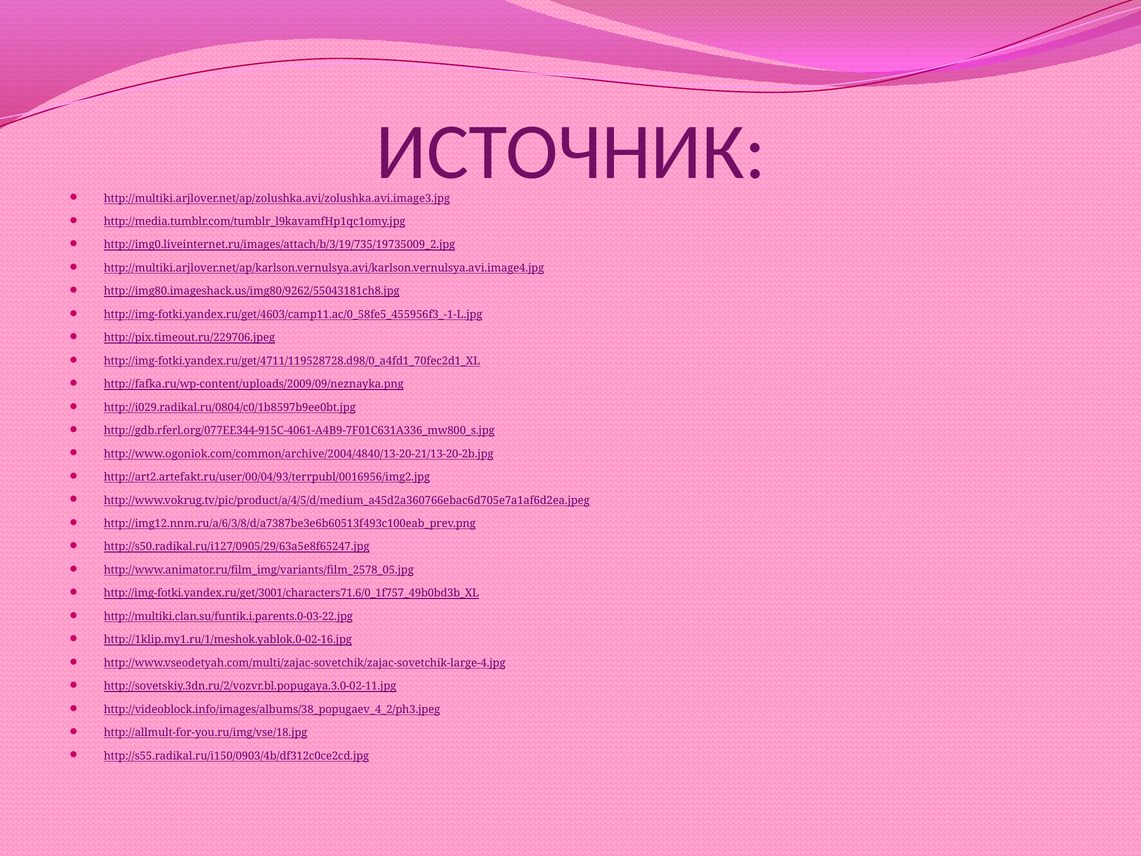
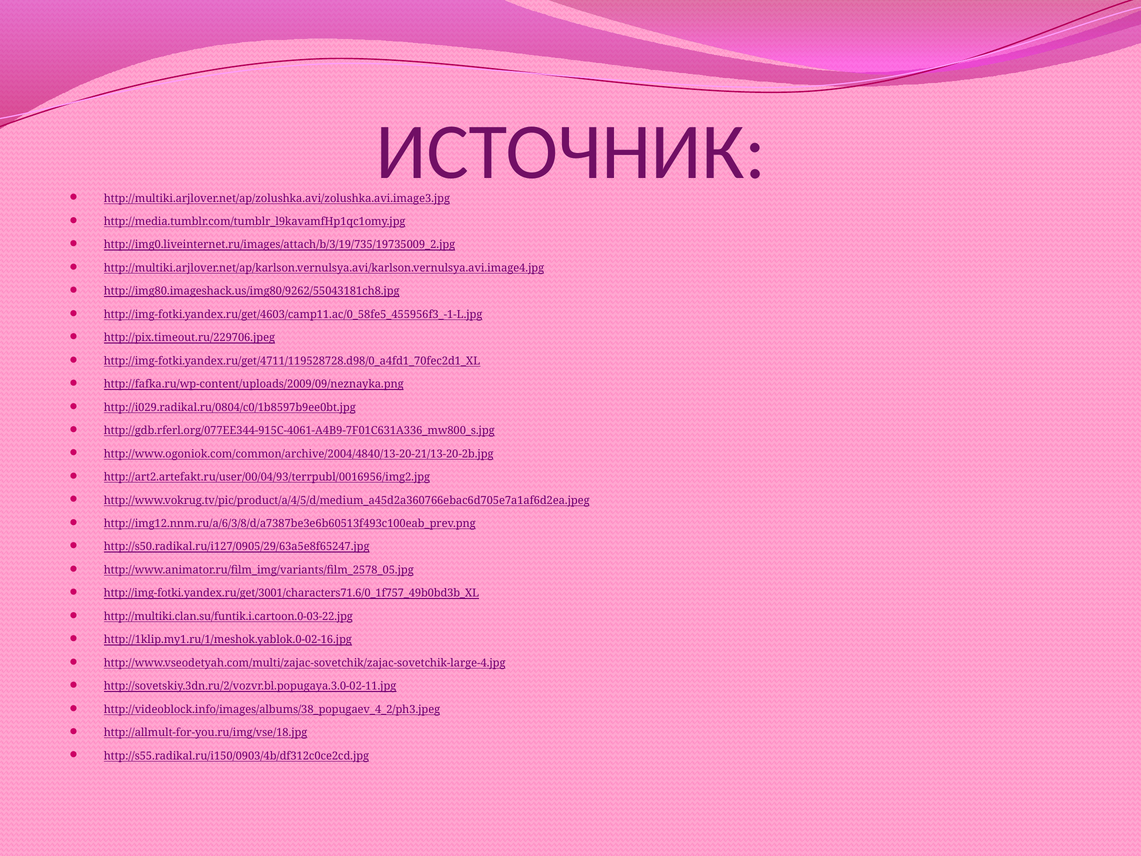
http://multiki.clan.su/funtik.i.parents.0-03-22.jpg: http://multiki.clan.su/funtik.i.parents.0-03-22.jpg -> http://multiki.clan.su/funtik.i.cartoon.0-03-22.jpg (228, 616)
